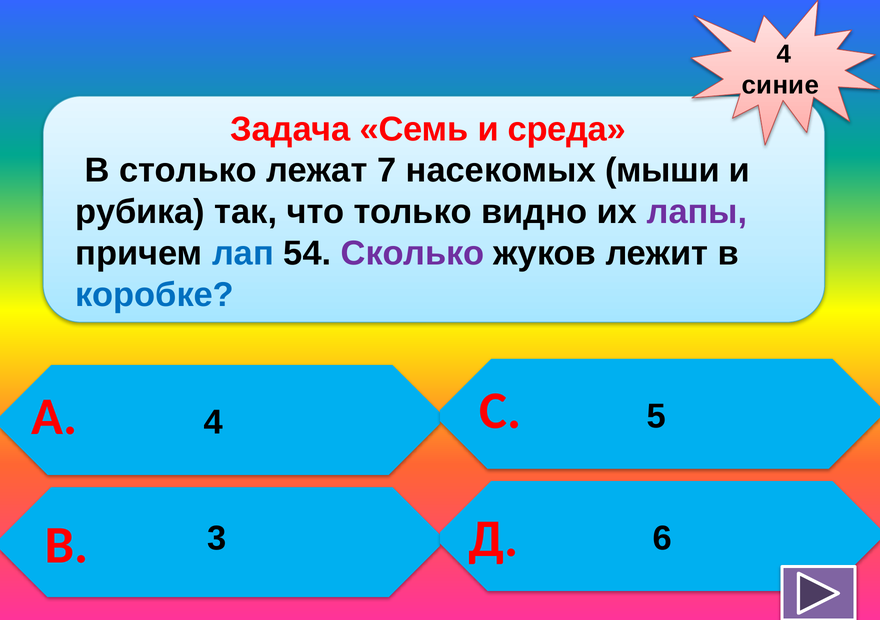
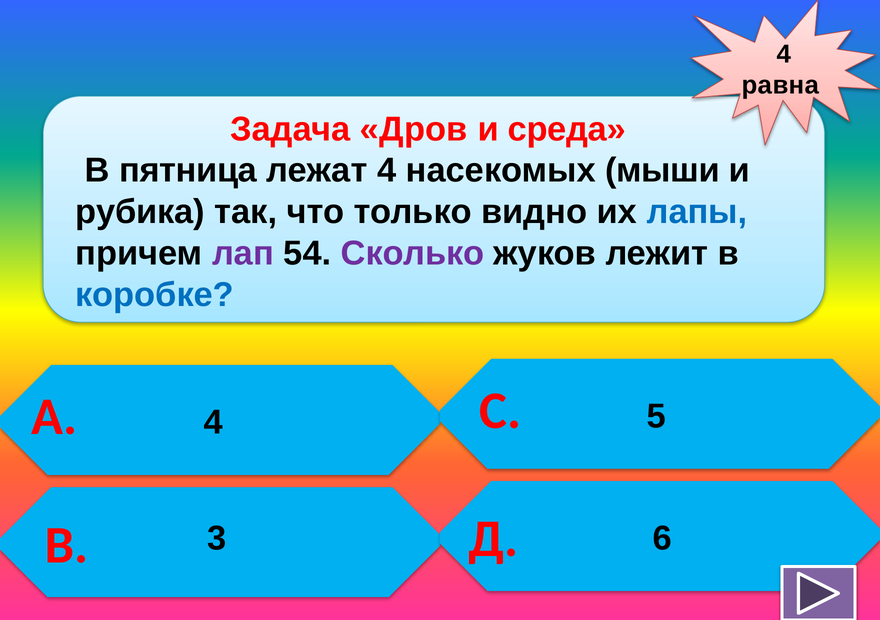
синие: синие -> равна (780, 85)
Семь: Семь -> Дров (414, 129)
столько: столько -> пятница (188, 171)
лежат 7: 7 -> 4 (387, 171)
лапы colour: purple -> blue (697, 212)
лап colour: blue -> purple (243, 253)
